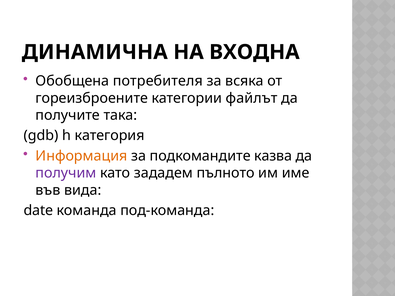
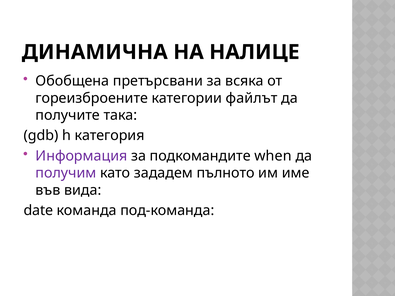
ВХОДНА: ВХОДНА -> НАЛИЦЕ (254, 52)
потребителя: потребителя -> претърсвани (158, 81)
Информация colour: orange -> purple (81, 156)
казва: казва -> when (273, 156)
